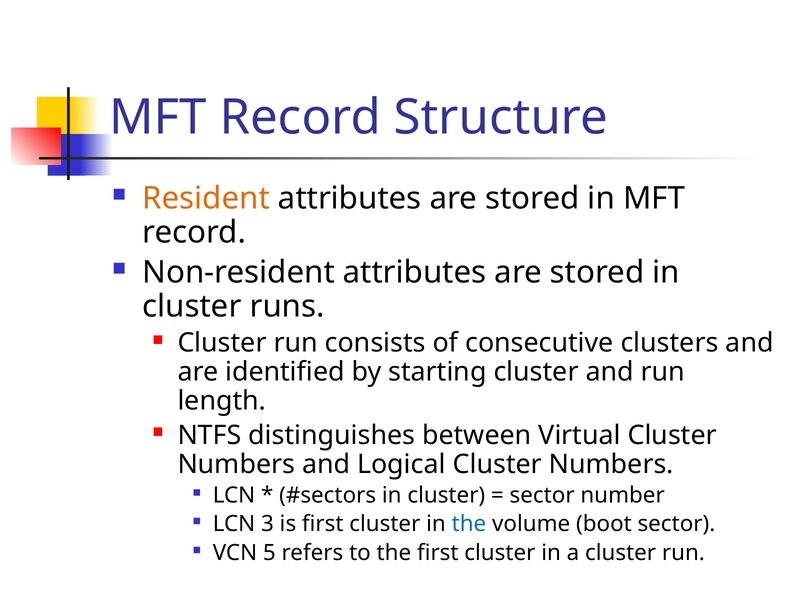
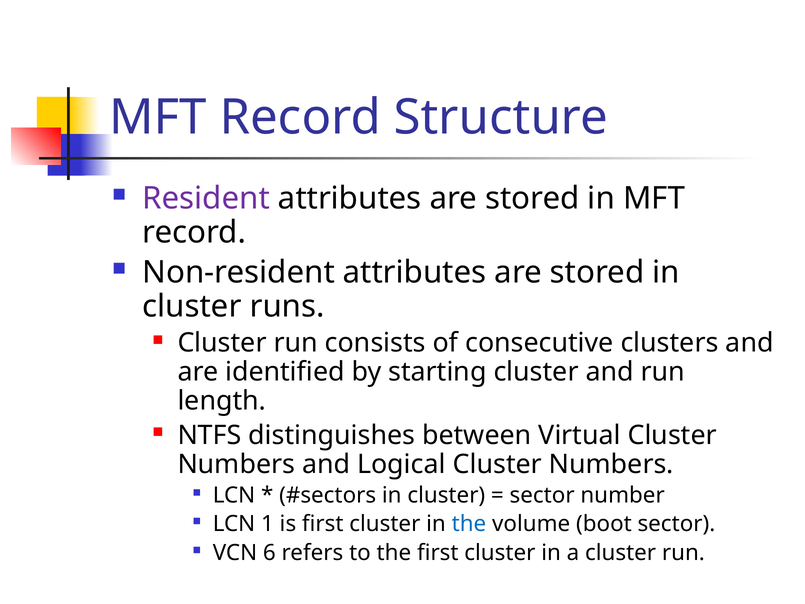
Resident colour: orange -> purple (206, 198)
3: 3 -> 1 (267, 524)
5: 5 -> 6 (269, 552)
